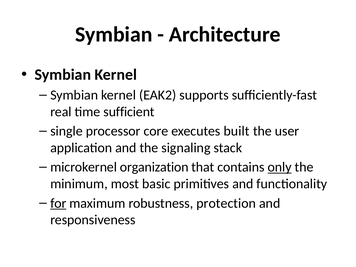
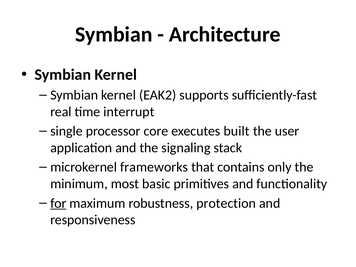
sufficient: sufficient -> interrupt (129, 112)
organization: organization -> frameworks (154, 167)
only underline: present -> none (280, 167)
